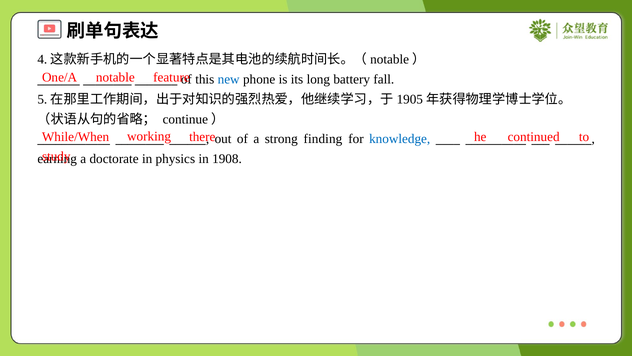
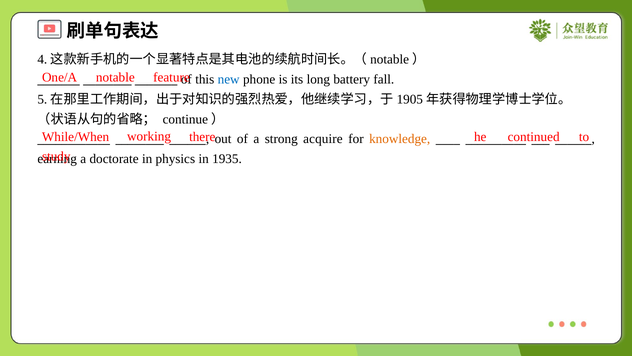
finding: finding -> acquire (323, 139)
knowledge colour: blue -> orange (400, 139)
1908: 1908 -> 1935 (227, 159)
